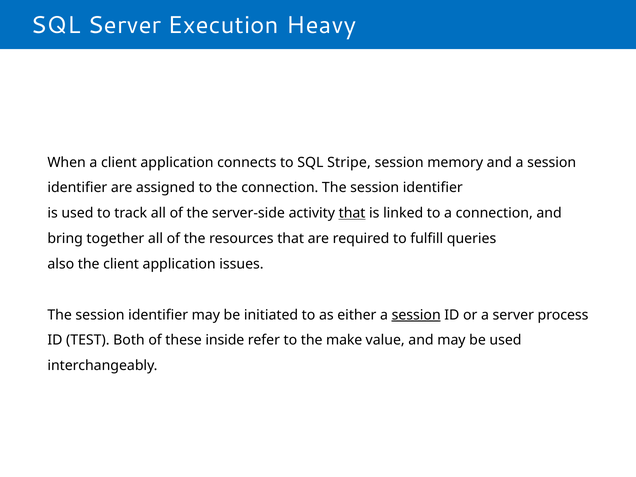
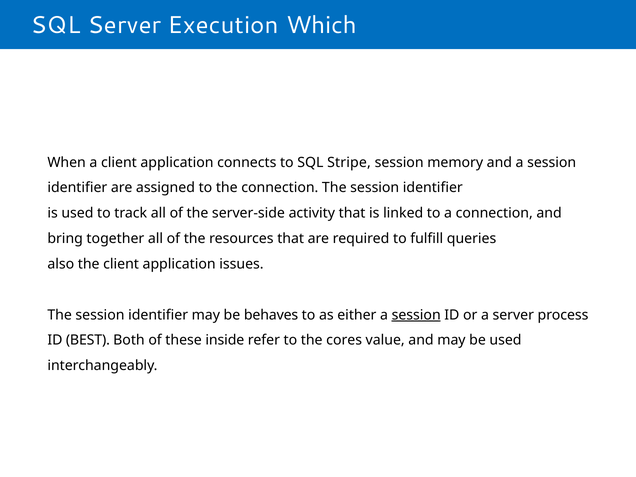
Heavy: Heavy -> Which (322, 25)
that underline: present -> none (352, 213)
initiated: initiated -> behaves (271, 315)
TEST: TEST -> BEST (88, 340)
make: make -> cores (344, 340)
